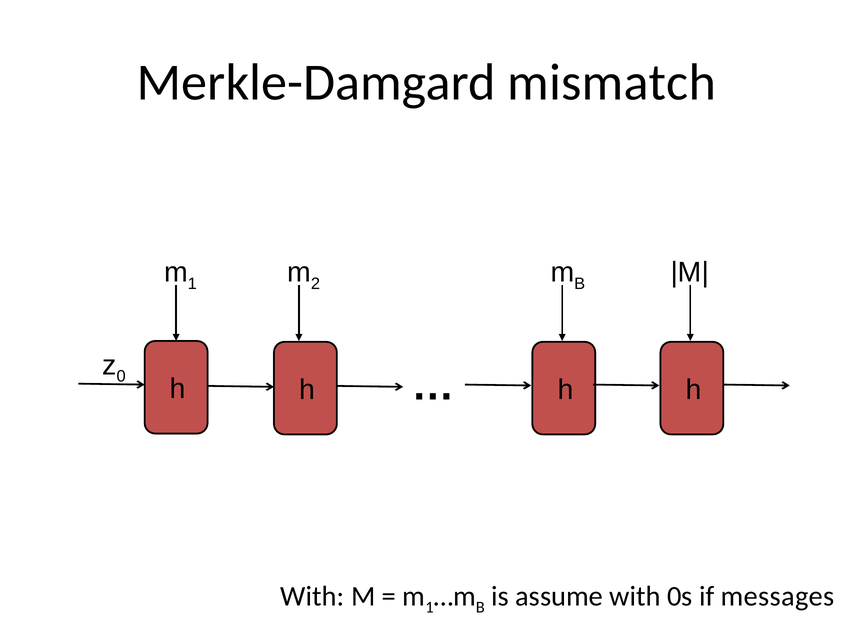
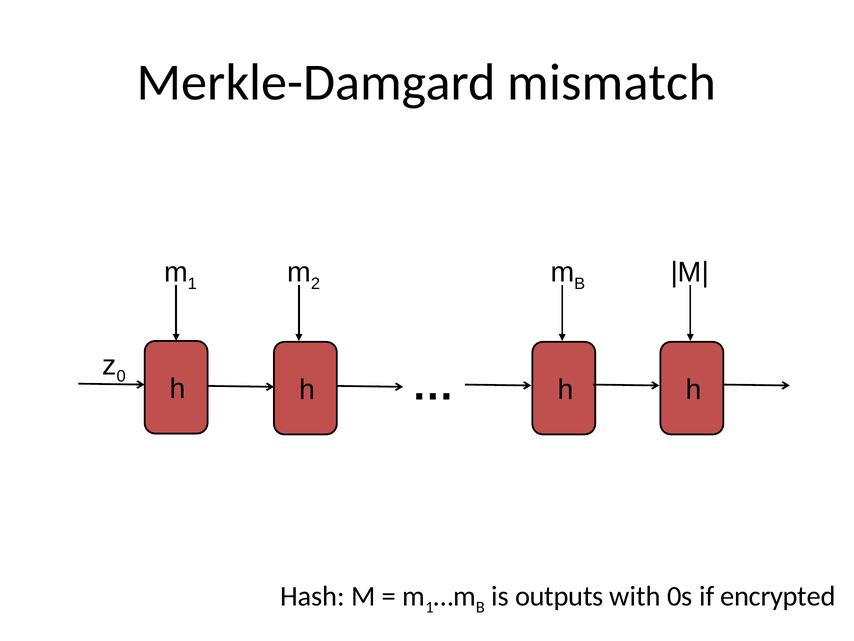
With: With -> Hash (313, 596)
assume: assume -> outputs (559, 596)
messages: messages -> encrypted (778, 596)
